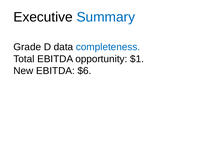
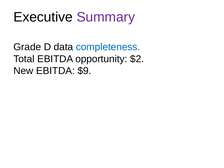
Summary colour: blue -> purple (106, 17)
$1: $1 -> $2 (137, 59)
$6: $6 -> $9 (85, 71)
